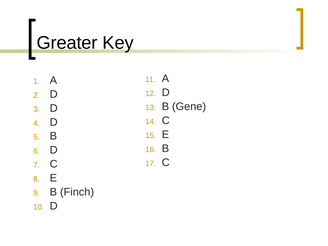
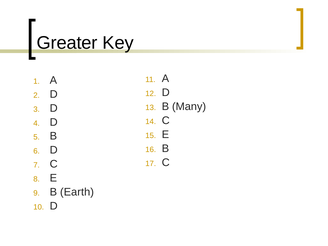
Gene: Gene -> Many (189, 106)
Finch: Finch -> Earth (77, 192)
